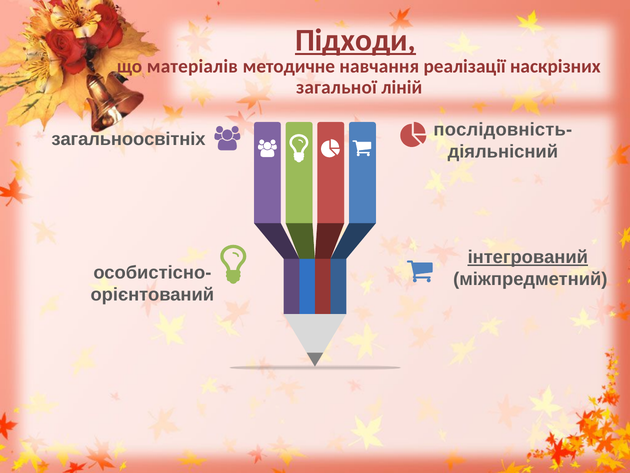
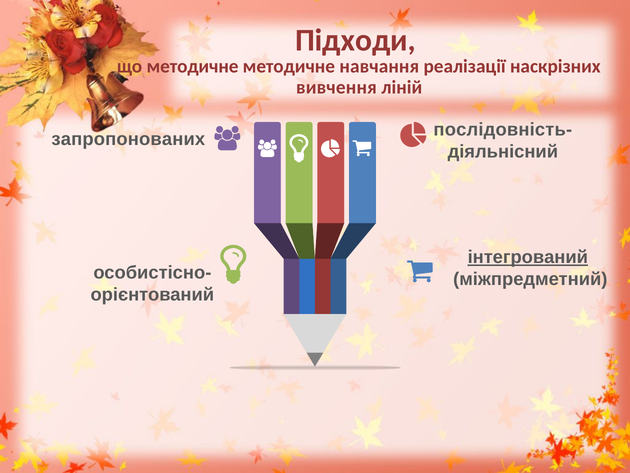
Підходи underline: present -> none (355, 41)
що матеріалів: матеріалів -> методичне (193, 66)
загальної: загальної -> вивчення (336, 87)
загальноосвітніх: загальноосвітніх -> запропонованих (128, 139)
